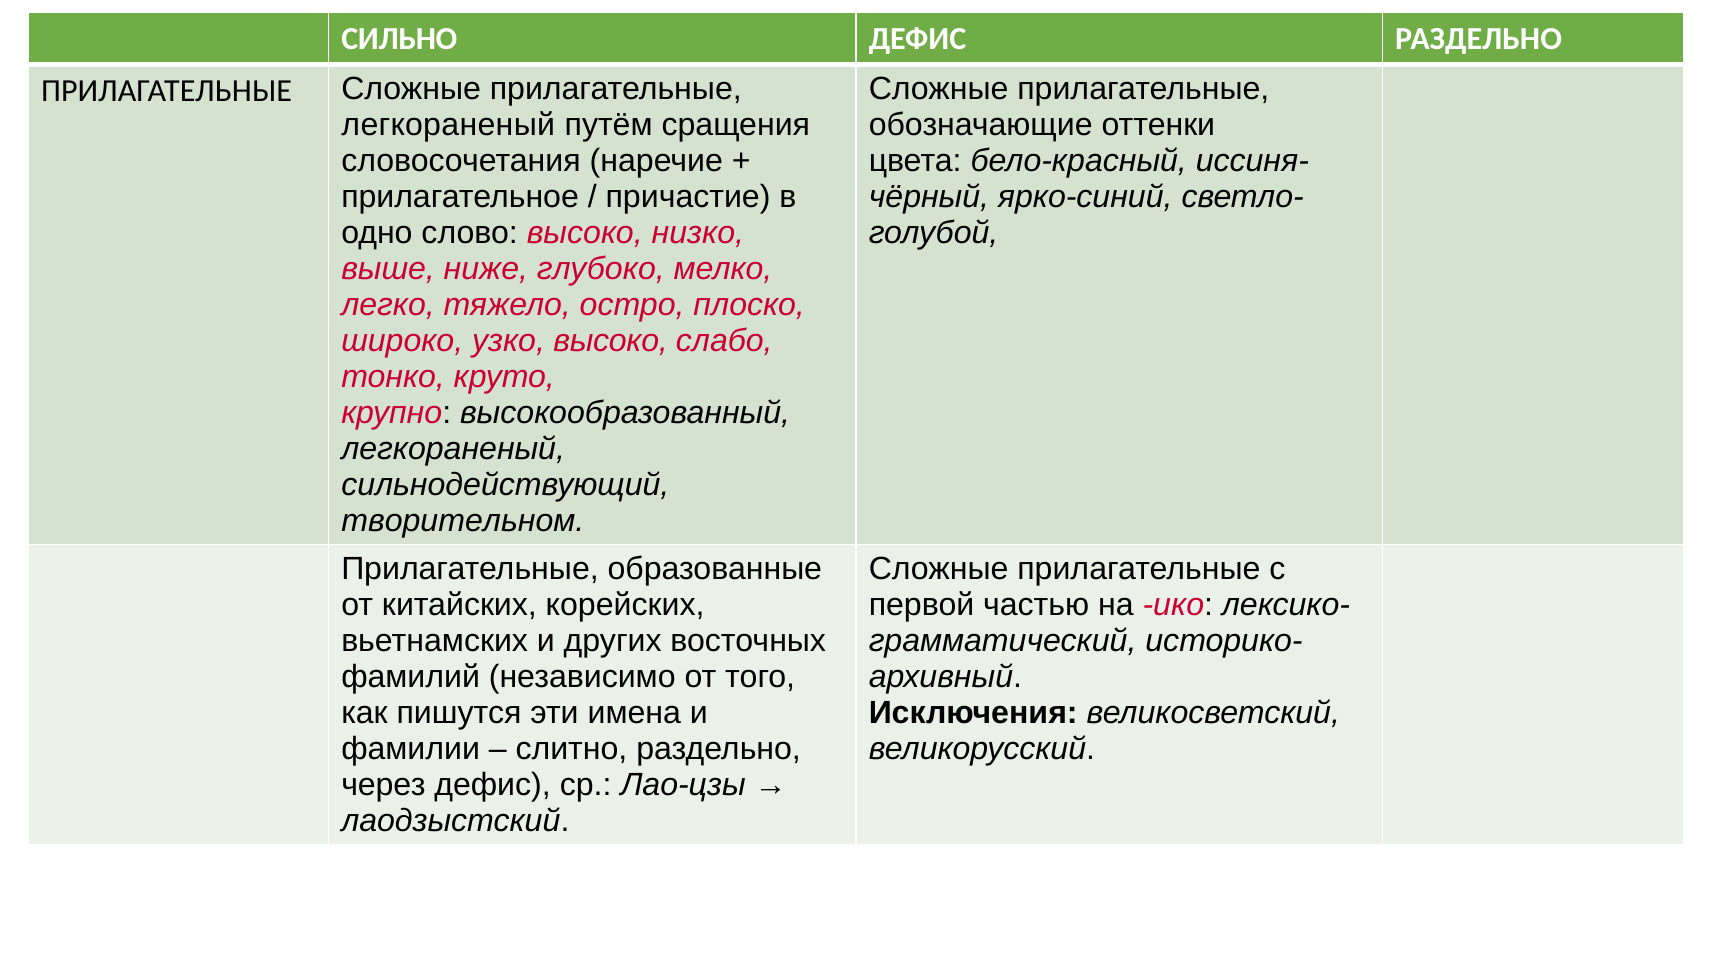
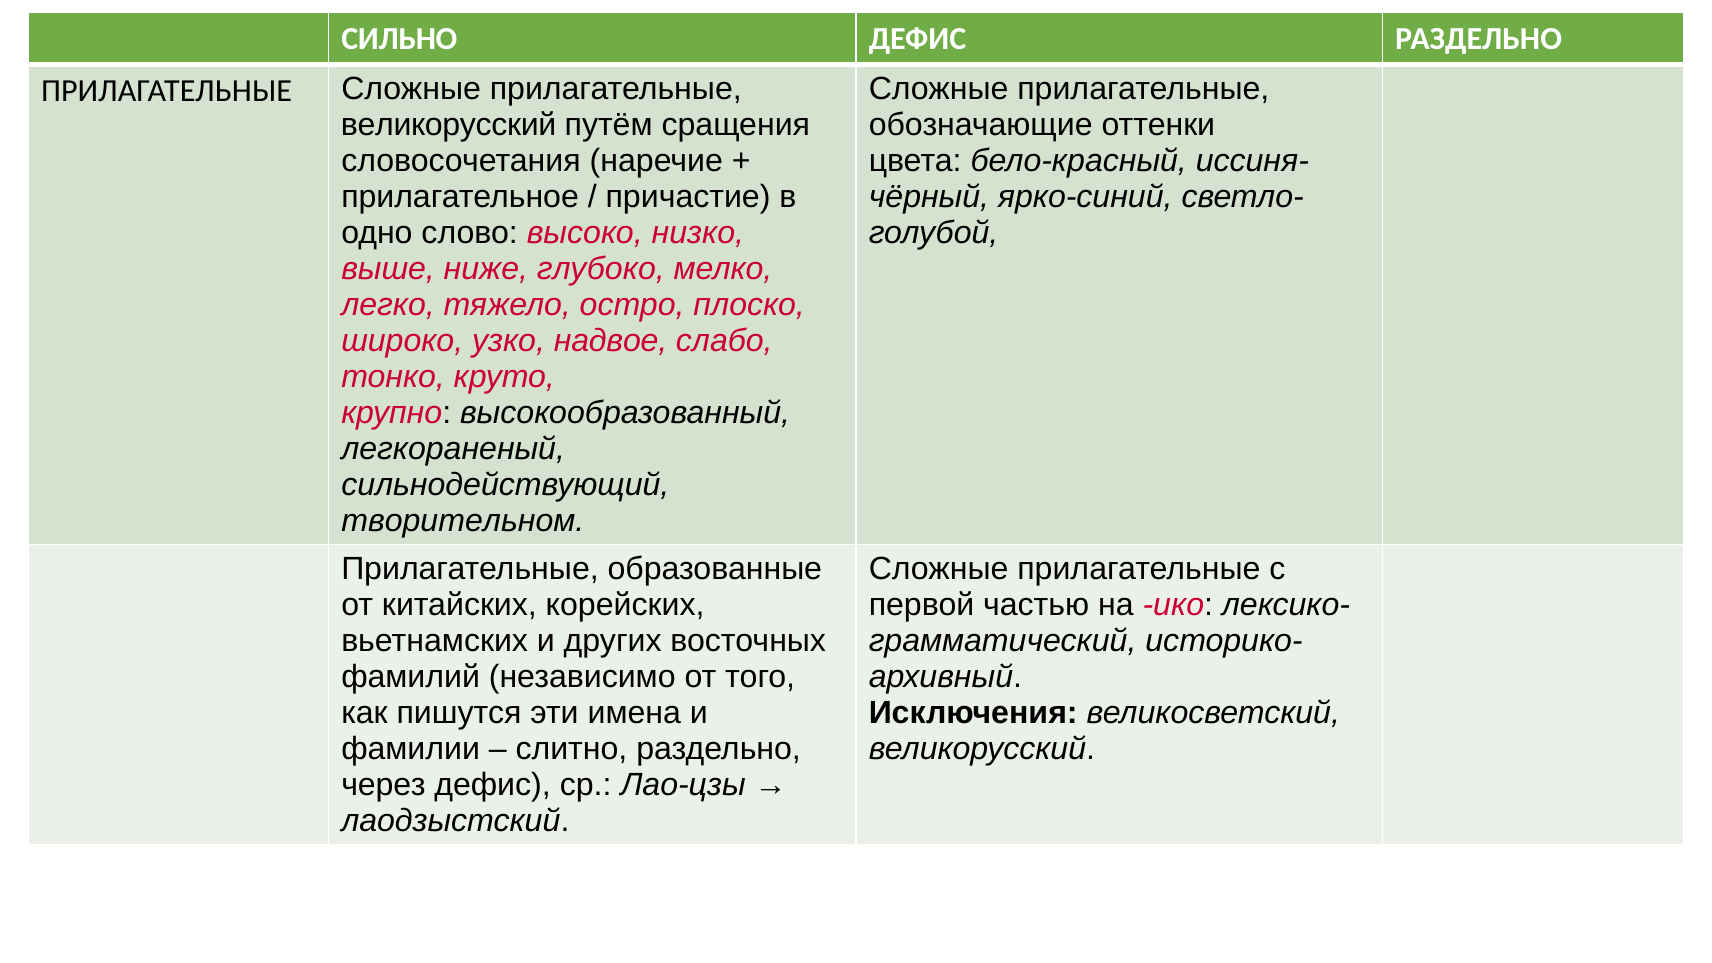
легкораненый: легкораненый -> великорусский (449, 125)
узко высоко: высоко -> надвое (611, 341)
